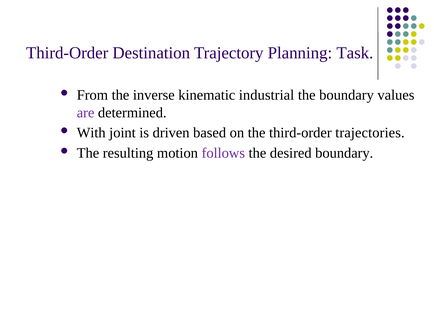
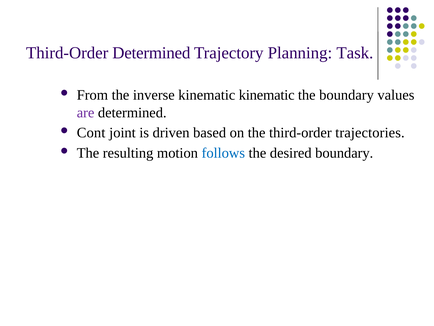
Third-Order Destination: Destination -> Determined (151, 53)
kinematic industrial: industrial -> kinematic (267, 95)
With: With -> Cont (91, 133)
follows colour: purple -> blue (223, 153)
